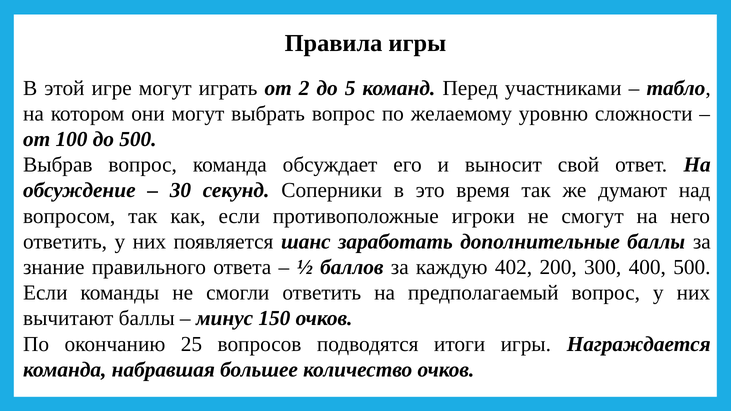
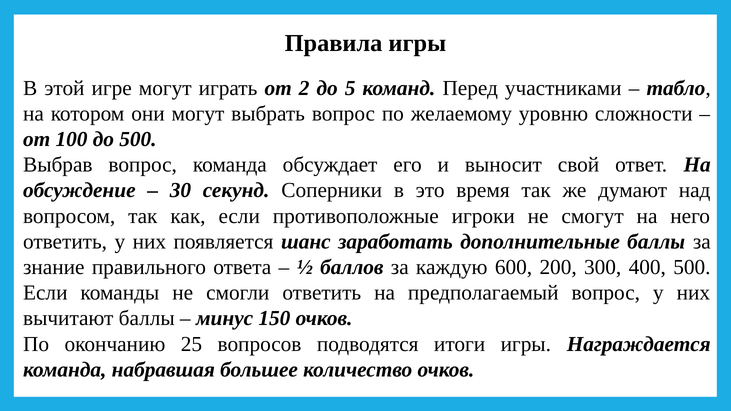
402: 402 -> 600 (514, 267)
